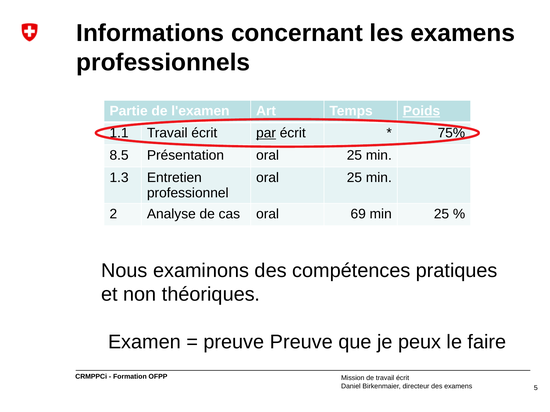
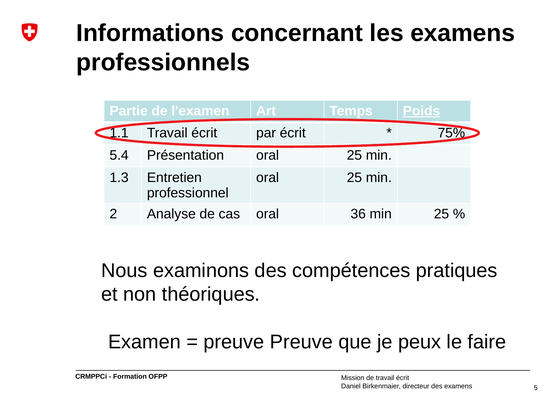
par underline: present -> none (266, 133)
8.5: 8.5 -> 5.4 (119, 156)
69: 69 -> 36 (358, 214)
